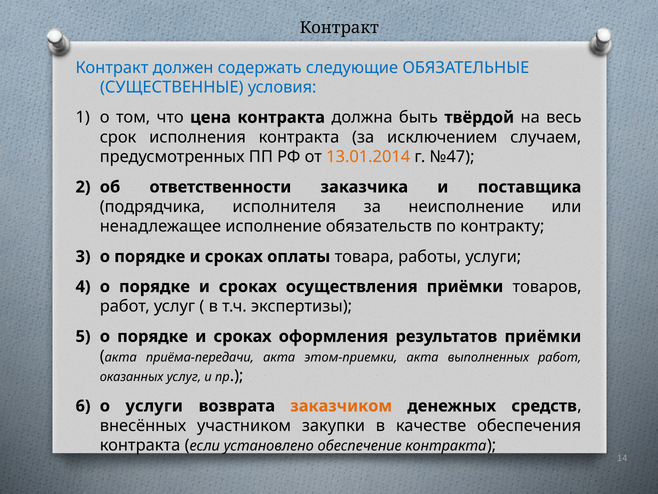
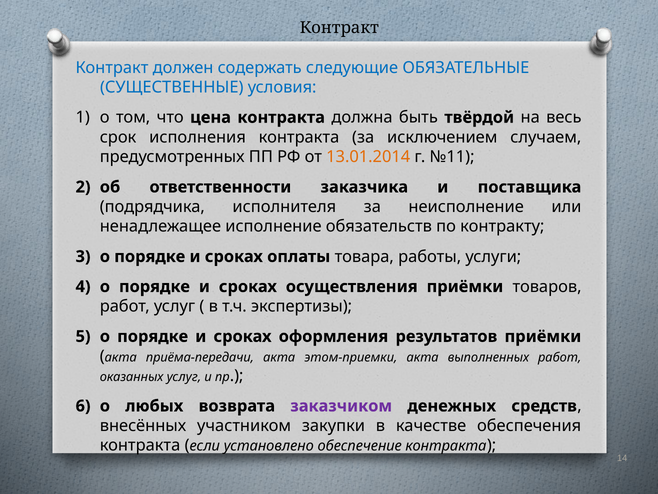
№47: №47 -> №11 (452, 157)
о услуги: услуги -> любых (154, 406)
заказчиком colour: orange -> purple (341, 406)
